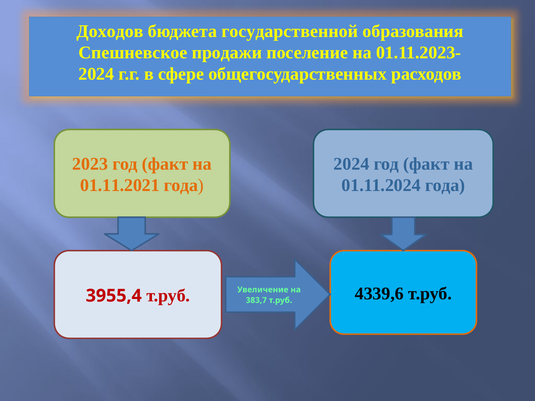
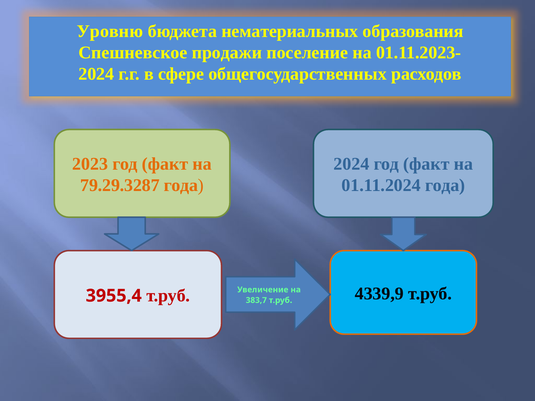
Доходов: Доходов -> Уровню (110, 31)
государственной: государственной -> нематериальных (290, 31)
01.11.2021: 01.11.2021 -> 79.29.3287 (120, 185)
4339,6: 4339,6 -> 4339,9 (379, 294)
